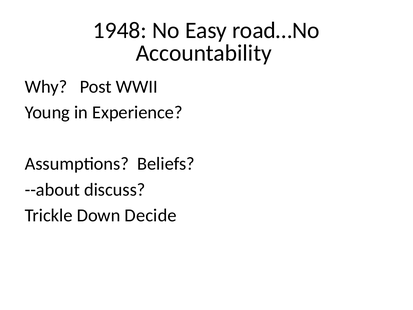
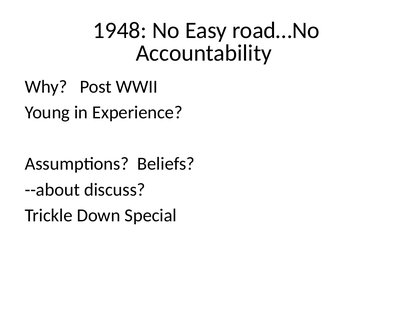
Decide: Decide -> Special (151, 215)
